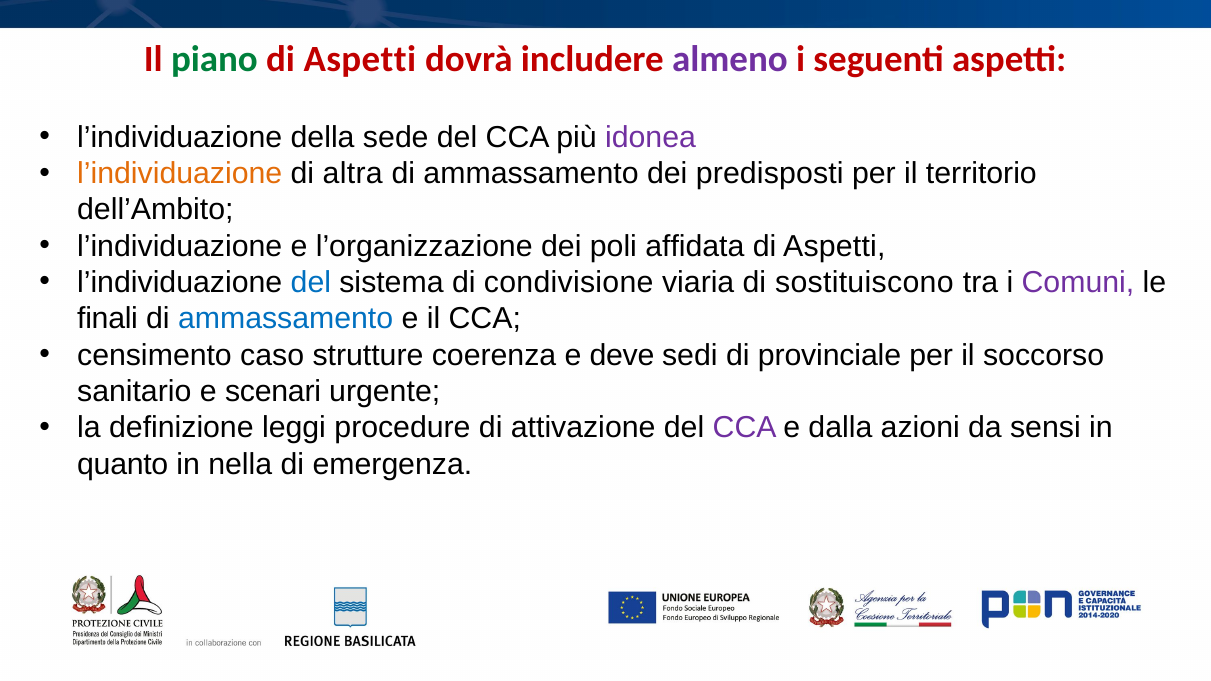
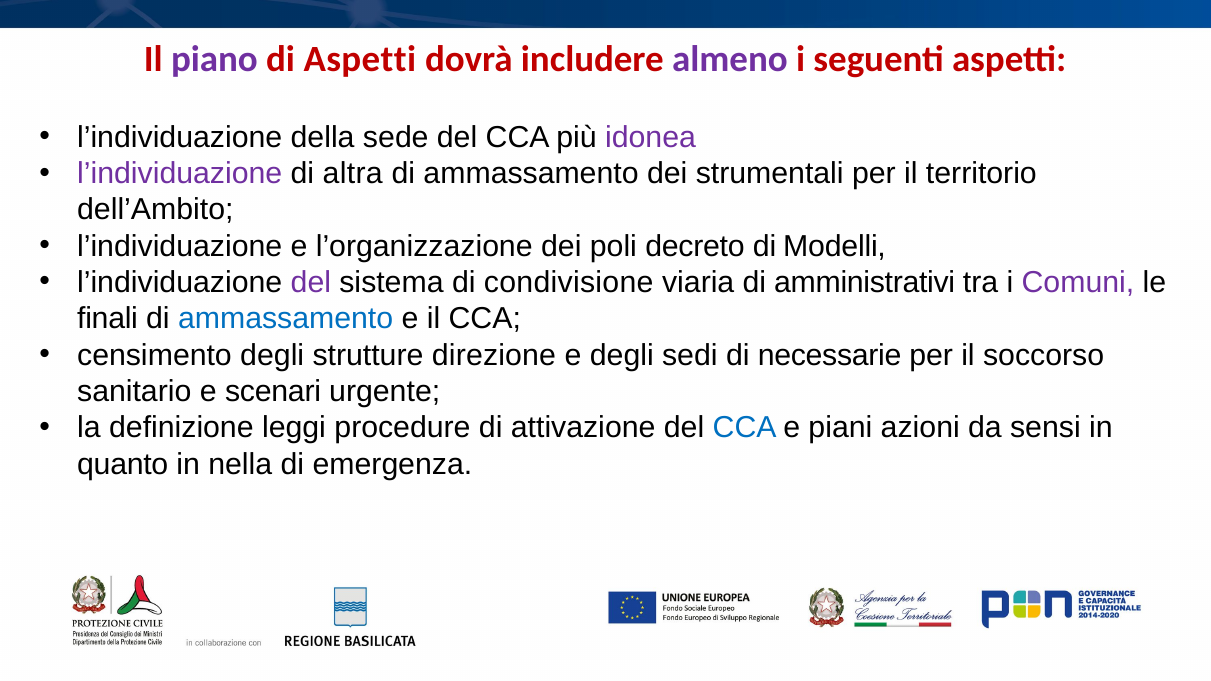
piano colour: green -> purple (214, 59)
l’individuazione colour: orange -> purple (180, 174)
predisposti: predisposti -> strumentali (770, 174)
affidata: affidata -> decreto (695, 246)
Aspetti: Aspetti -> Modelli (835, 246)
del colour: blue -> purple (311, 283)
sostituiscono: sostituiscono -> amministrativi (865, 283)
censimento caso: caso -> degli (272, 355)
coerenza: coerenza -> direzione (494, 355)
e deve: deve -> degli (622, 355)
provinciale: provinciale -> necessarie (830, 355)
CCA colour: purple -> blue (745, 428)
dalla: dalla -> piani (840, 428)
